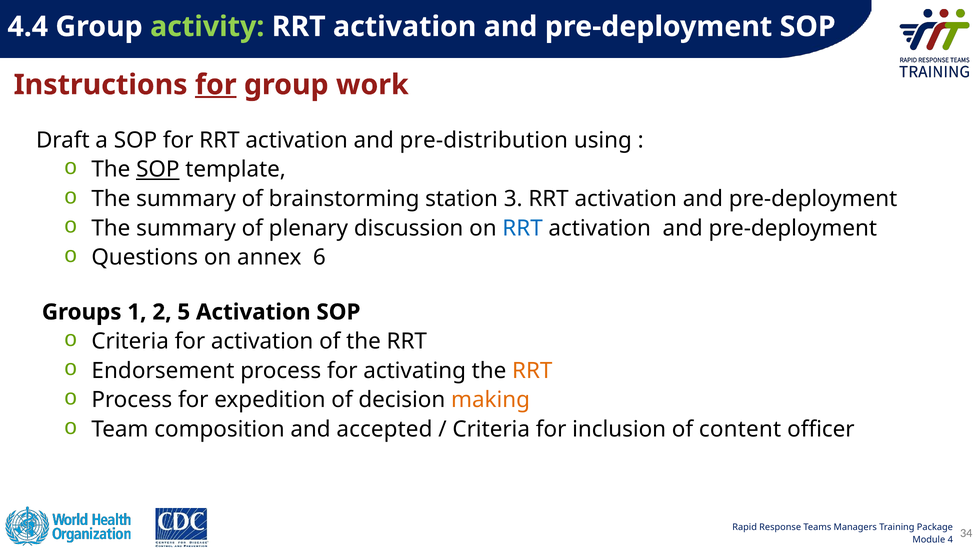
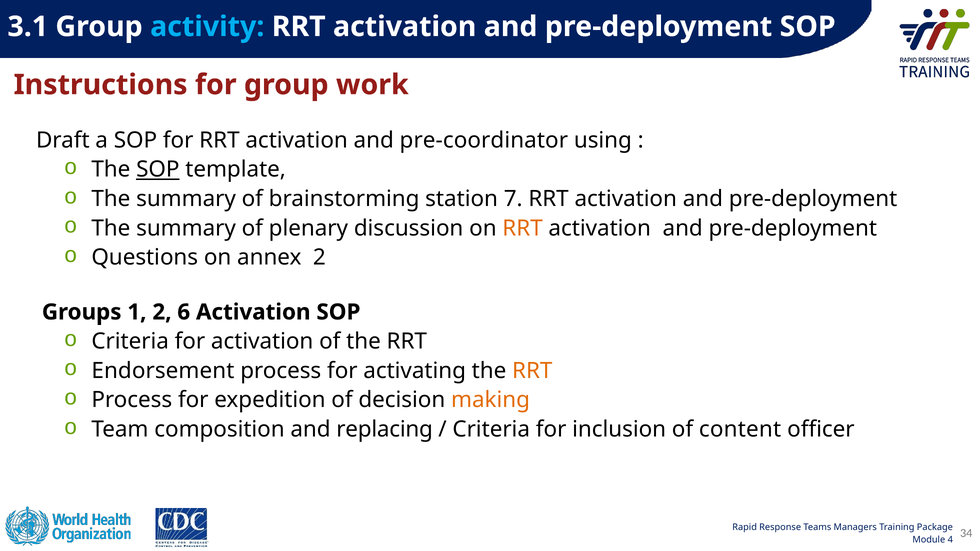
4.4: 4.4 -> 3.1 (28, 27)
activity colour: light green -> light blue (207, 27)
for underline: present -> none (216, 85)
pre-distribution: pre-distribution -> pre-coordinator (484, 140)
3: 3 -> 7 (513, 199)
RRT colour: blue -> orange (523, 228)
annex 6: 6 -> 2 (319, 258)
5: 5 -> 6 (184, 312)
accepted: accepted -> replacing (385, 430)
